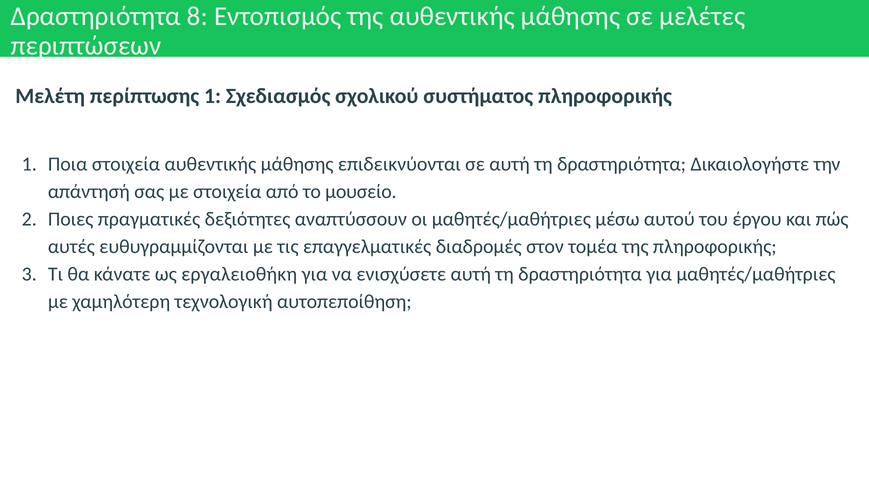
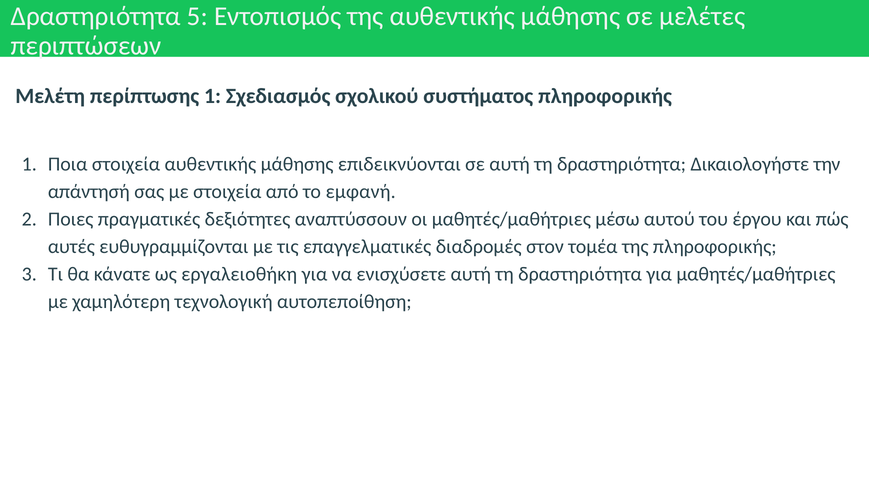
8: 8 -> 5 (197, 16)
μουσείο: μουσείο -> εμφανή (361, 192)
